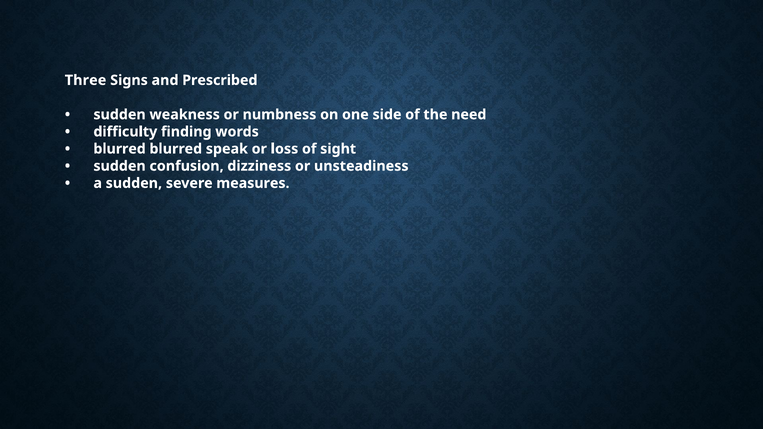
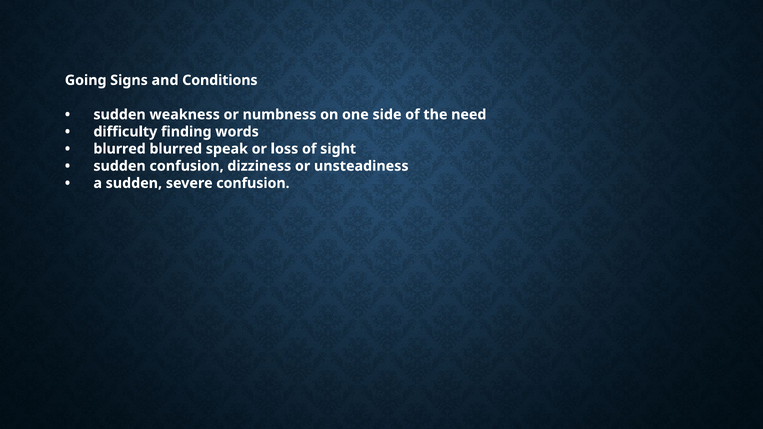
Three: Three -> Going (86, 80)
Prescribed: Prescribed -> Conditions (220, 80)
severe measures: measures -> confusion (253, 183)
